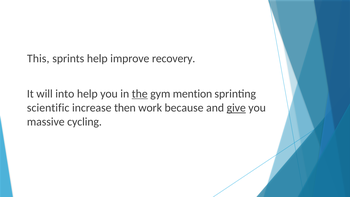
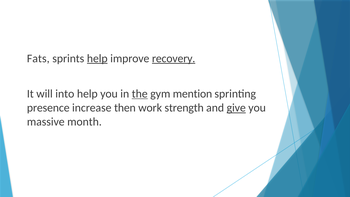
This: This -> Fats (38, 58)
help underline: none -> present (97, 58)
recovery underline: none -> present (174, 58)
scientific: scientific -> presence (48, 108)
because: because -> strength (184, 108)
cycling: cycling -> month (84, 122)
